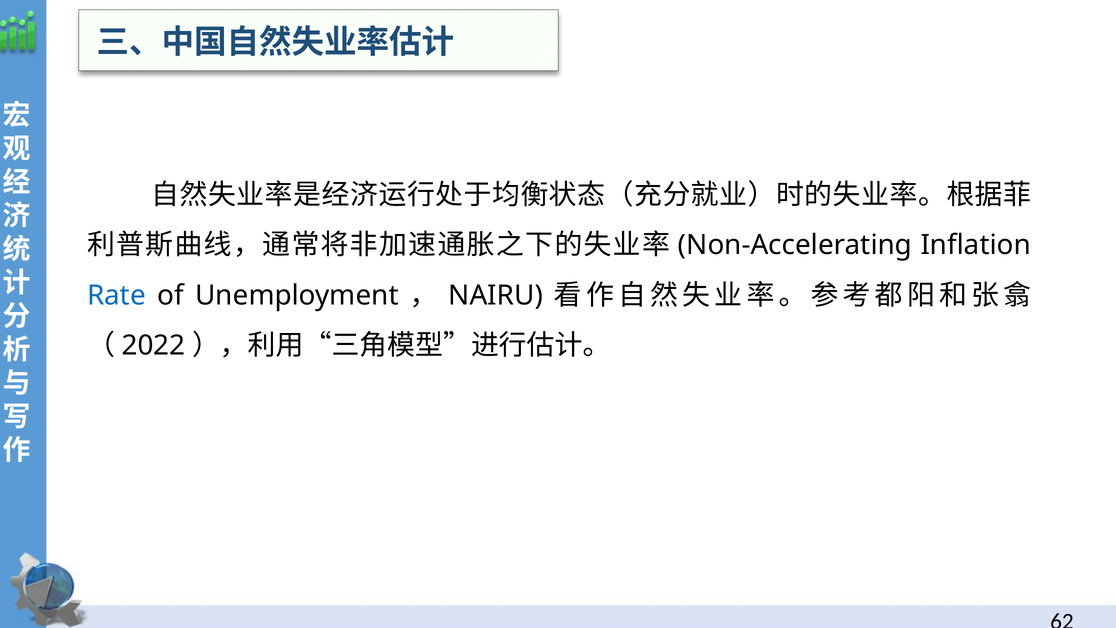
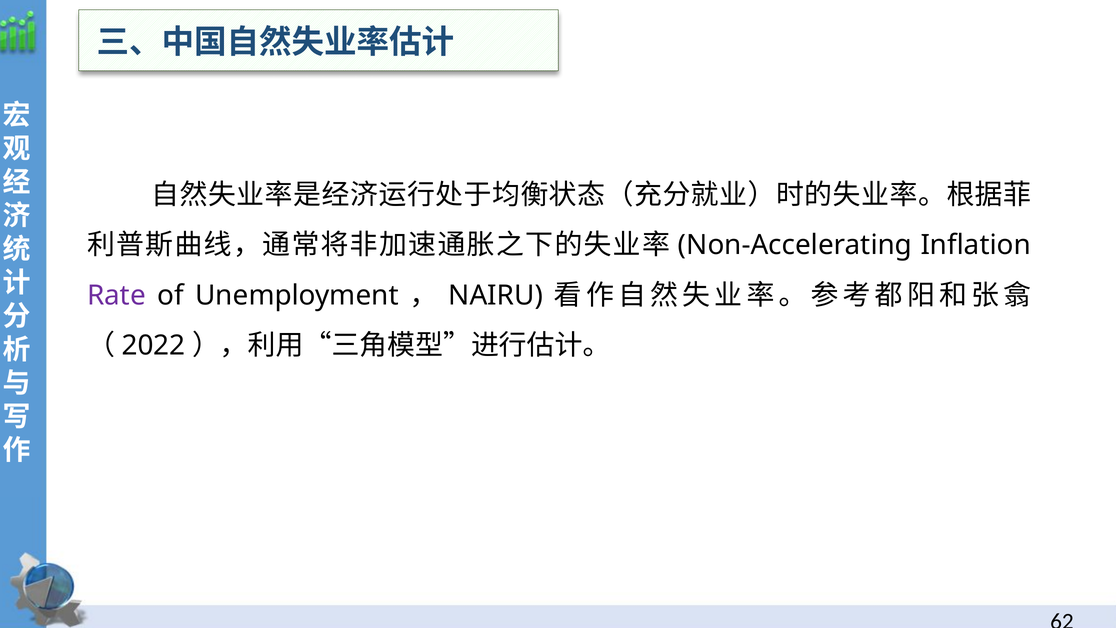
Rate colour: blue -> purple (116, 295)
